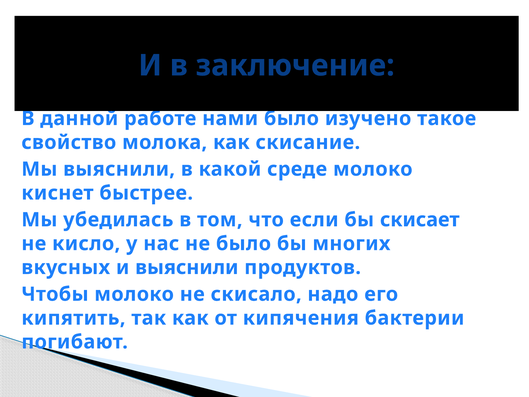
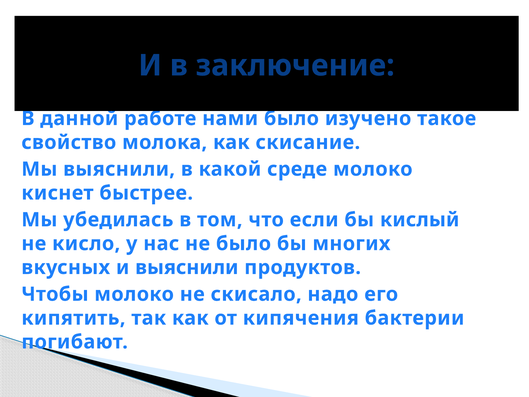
скисает: скисает -> кислый (420, 220)
